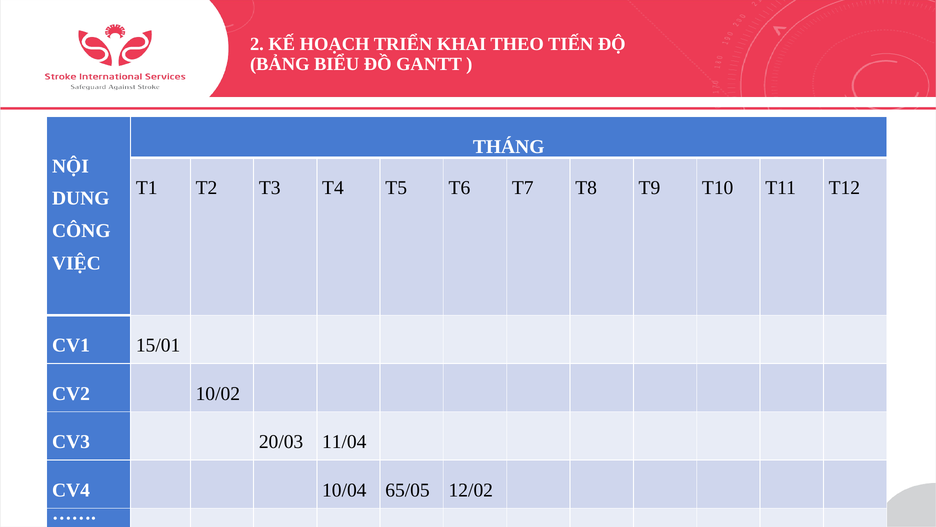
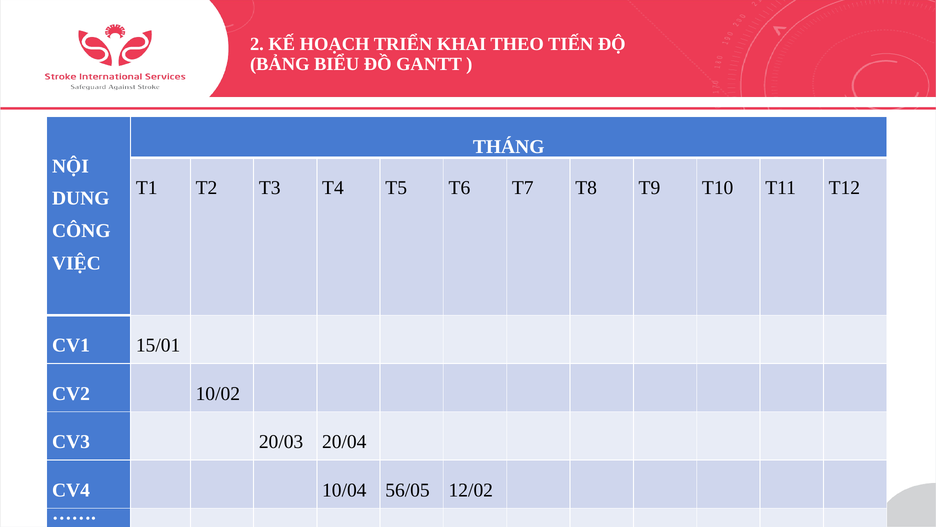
11/04: 11/04 -> 20/04 (344, 442)
65/05: 65/05 -> 56/05 (408, 490)
